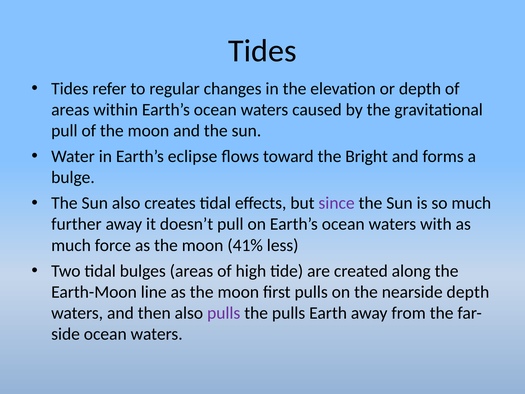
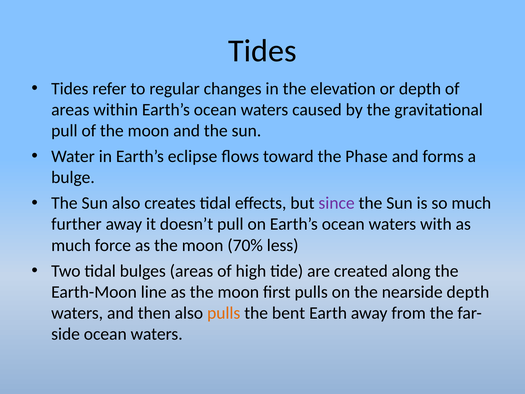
Bright: Bright -> Phase (367, 156)
41%: 41% -> 70% (245, 245)
pulls colour: purple -> orange (224, 313)
the pulls: pulls -> bent (289, 313)
